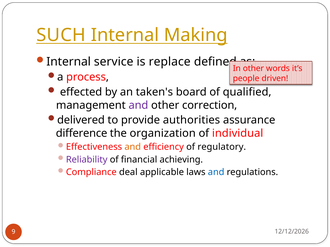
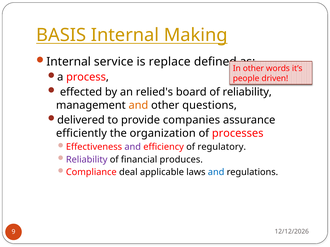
SUCH: SUCH -> BASIS (61, 35)
taken's: taken's -> relied's (154, 92)
of qualified: qualified -> reliability (247, 92)
and colour: purple -> orange (138, 105)
correction: correction -> questions (210, 105)
authorities: authorities -> companies (191, 120)
difference: difference -> efficiently (81, 133)
individual: individual -> processes (238, 133)
and colour: orange -> purple (133, 147)
achieving: achieving -> produces (181, 160)
